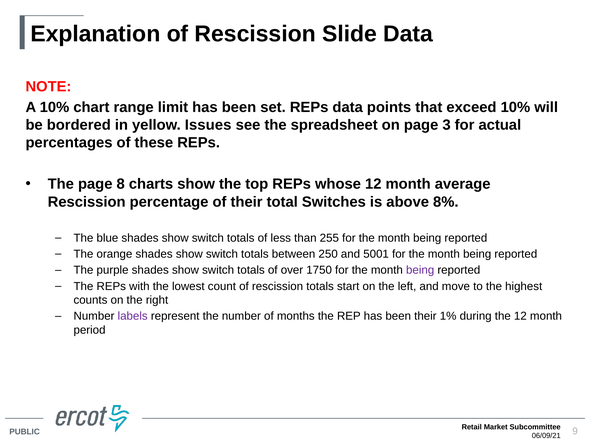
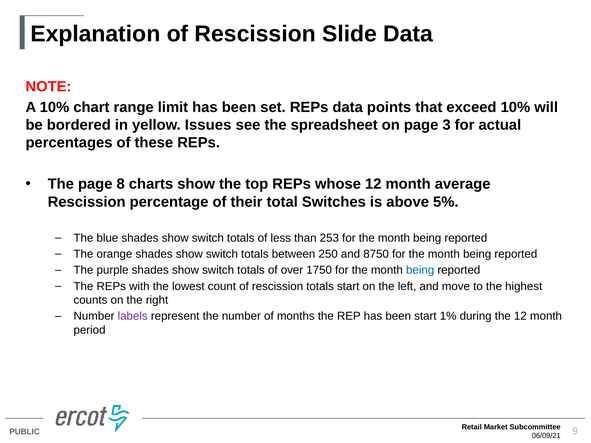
8%: 8% -> 5% (446, 202)
255: 255 -> 253 (329, 238)
5001: 5001 -> 8750 (376, 254)
being colour: purple -> blue (420, 270)
been their: their -> start (425, 316)
